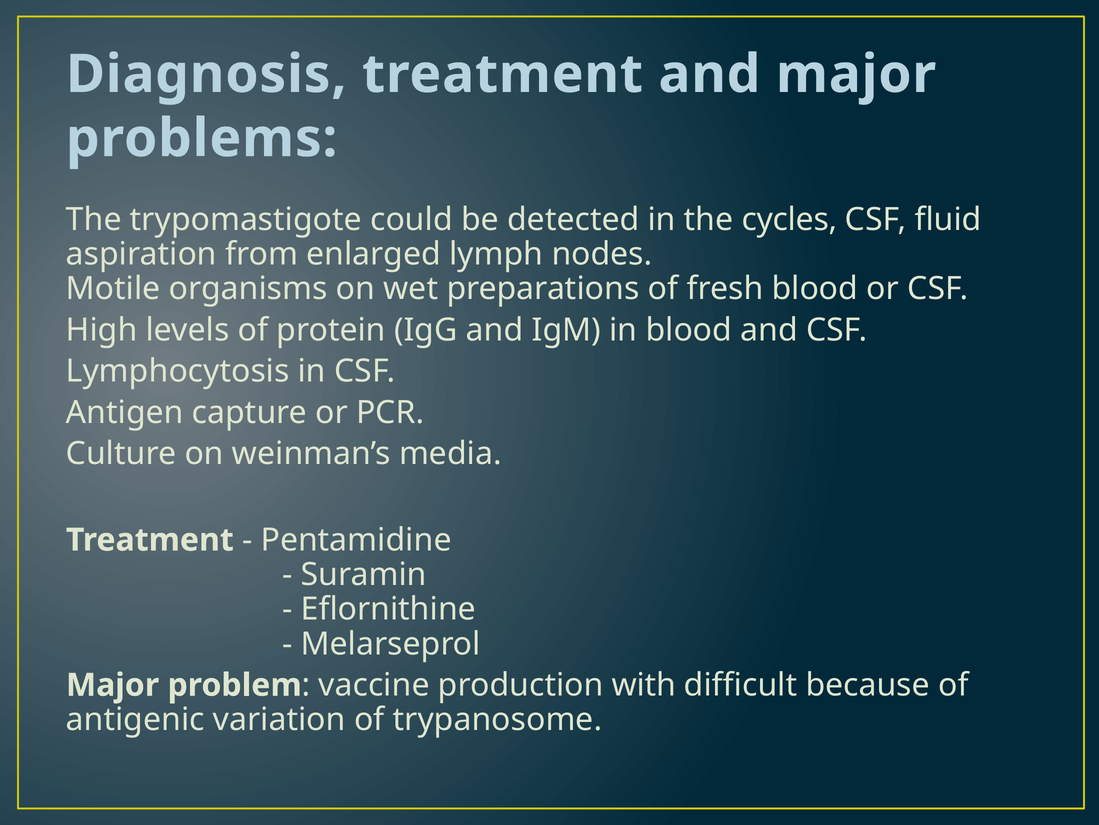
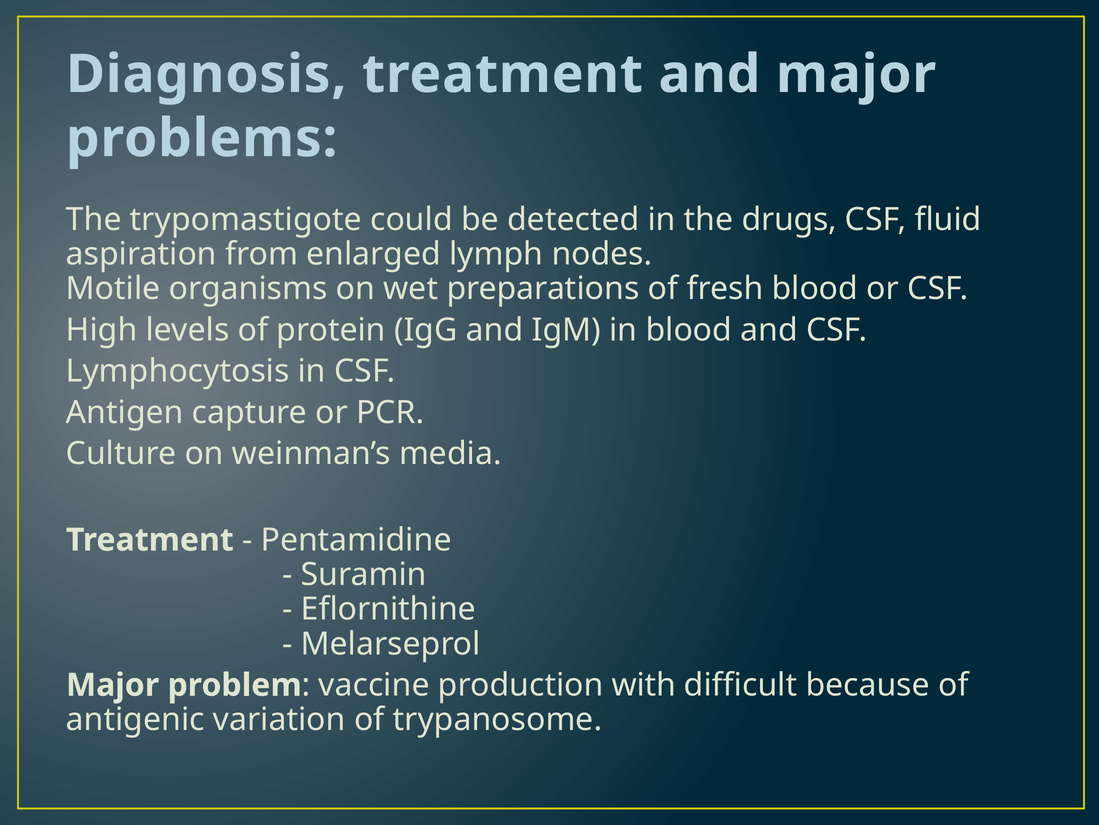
cycles: cycles -> drugs (789, 219)
